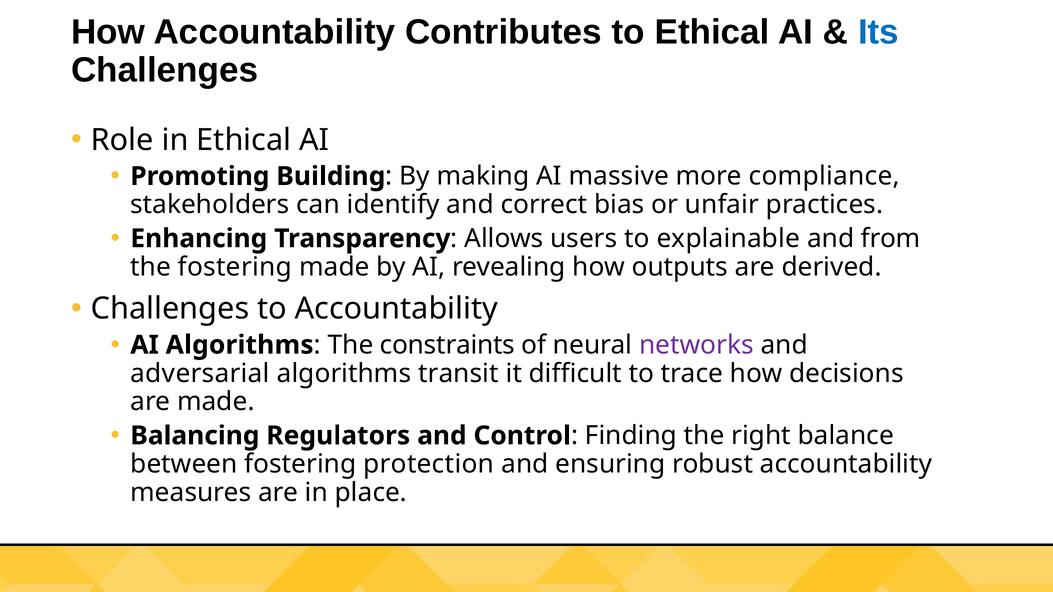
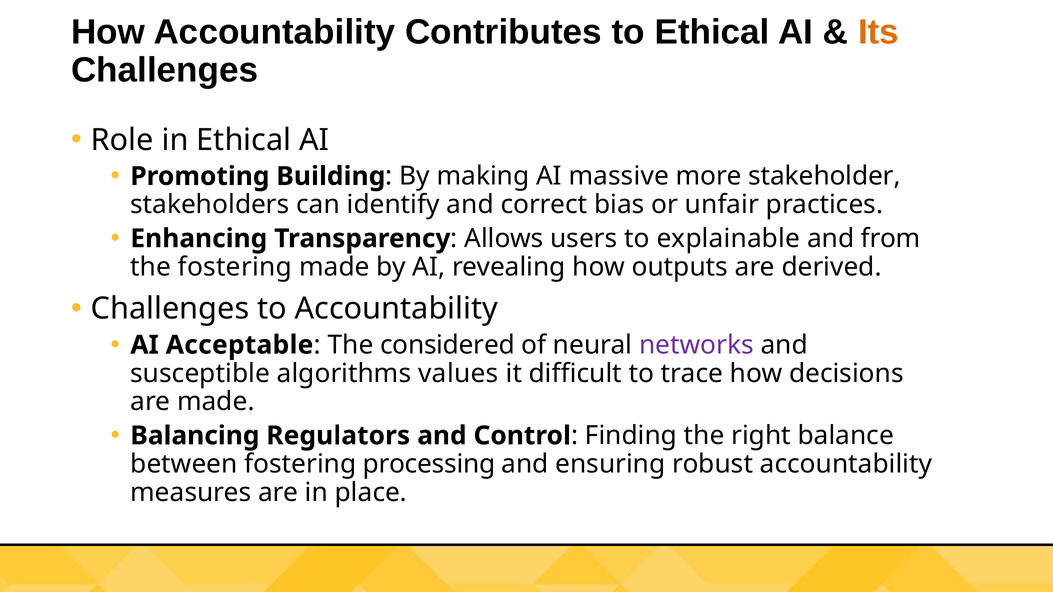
Its colour: blue -> orange (879, 32)
compliance: compliance -> stakeholder (825, 176)
AI Algorithms: Algorithms -> Acceptable (240, 345)
constraints: constraints -> considered (447, 345)
adversarial: adversarial -> susceptible (200, 374)
transit: transit -> values (458, 374)
protection: protection -> processing (429, 464)
